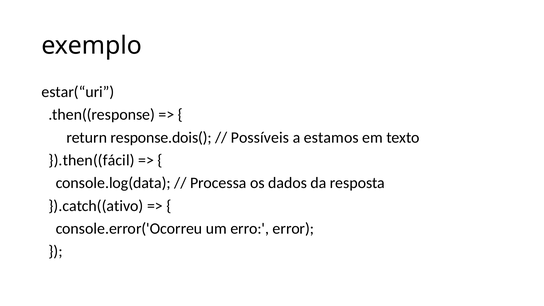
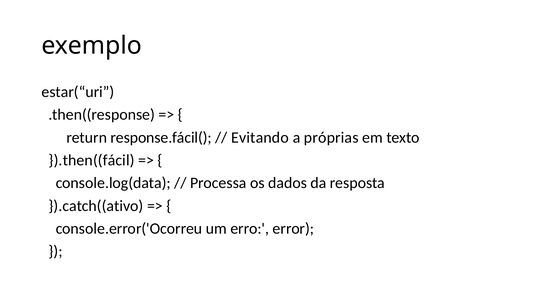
response.dois(: response.dois( -> response.fácil( (161, 137)
Possíveis: Possíveis -> Evitando (260, 137)
estamos: estamos -> próprias (331, 137)
